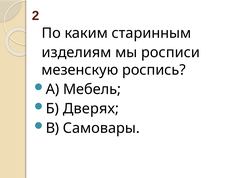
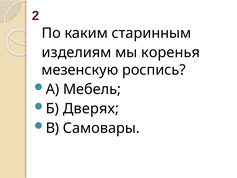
росписи: росписи -> коренья (171, 52)
